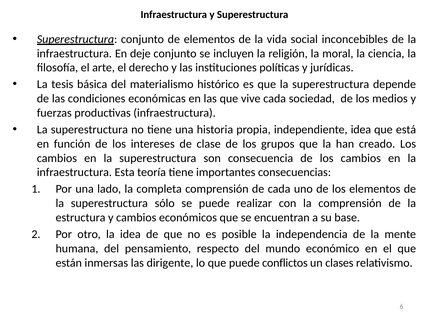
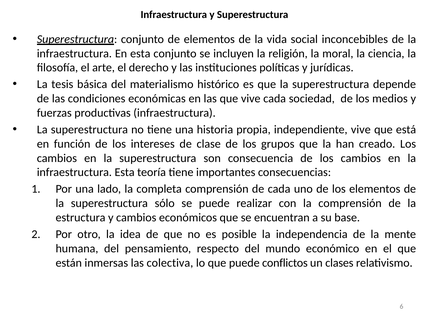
En deje: deje -> esta (140, 54)
independiente idea: idea -> vive (361, 130)
dirigente: dirigente -> colectiva (170, 263)
